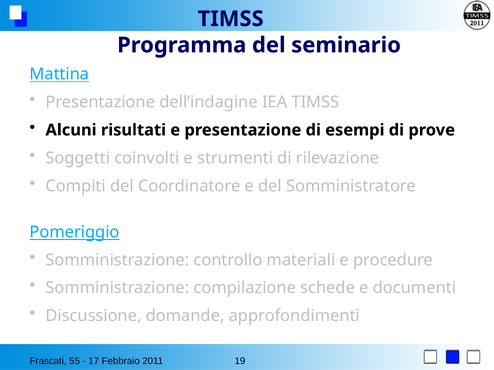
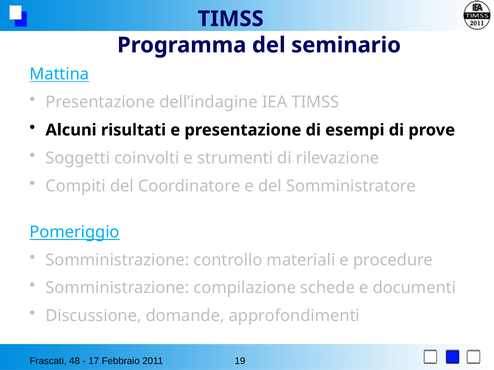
55: 55 -> 48 (75, 361)
